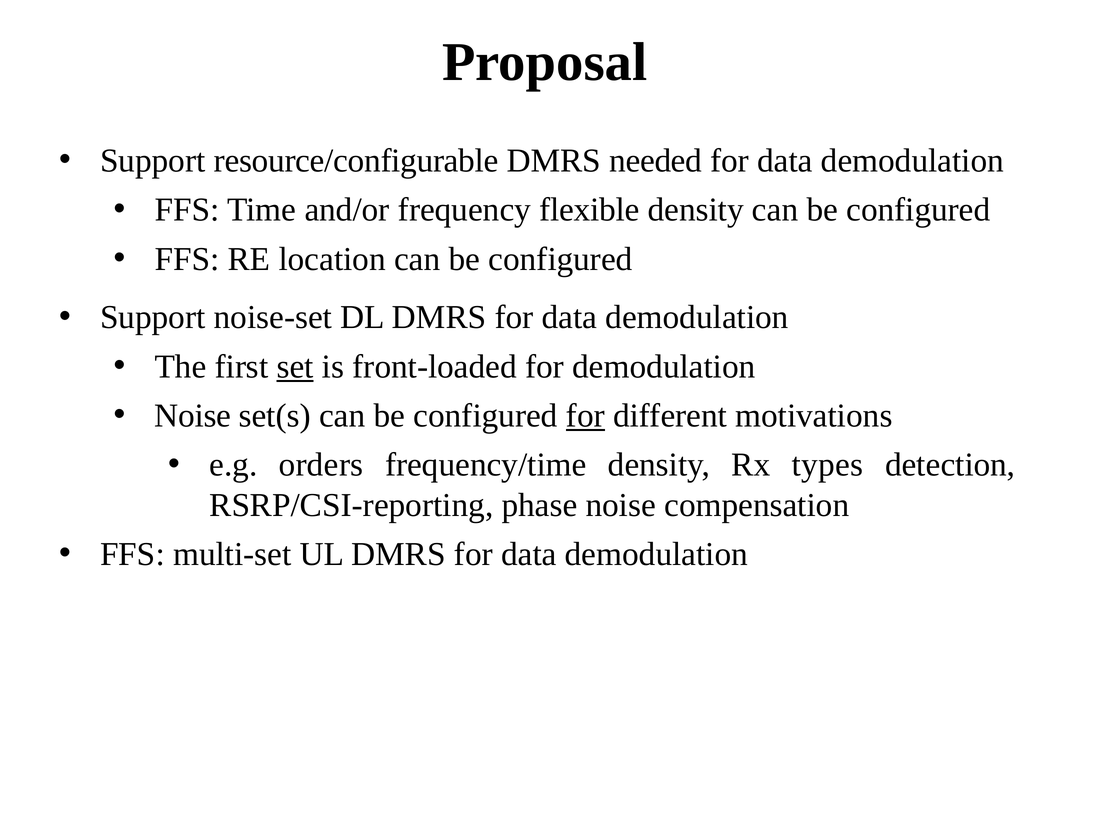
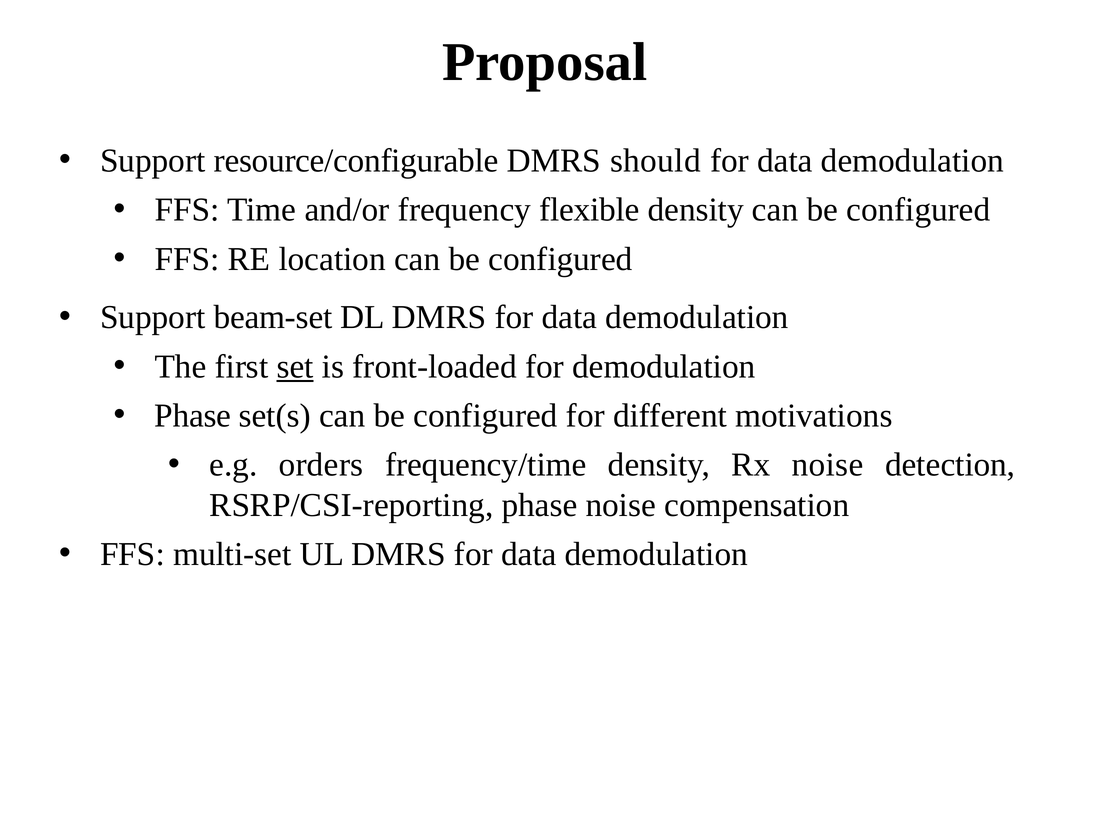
needed: needed -> should (655, 161)
noise-set: noise-set -> beam-set (273, 317)
Noise: Noise -> Phase (193, 416)
for underline: present -> none (585, 416)
Rx types: types -> noise (828, 465)
